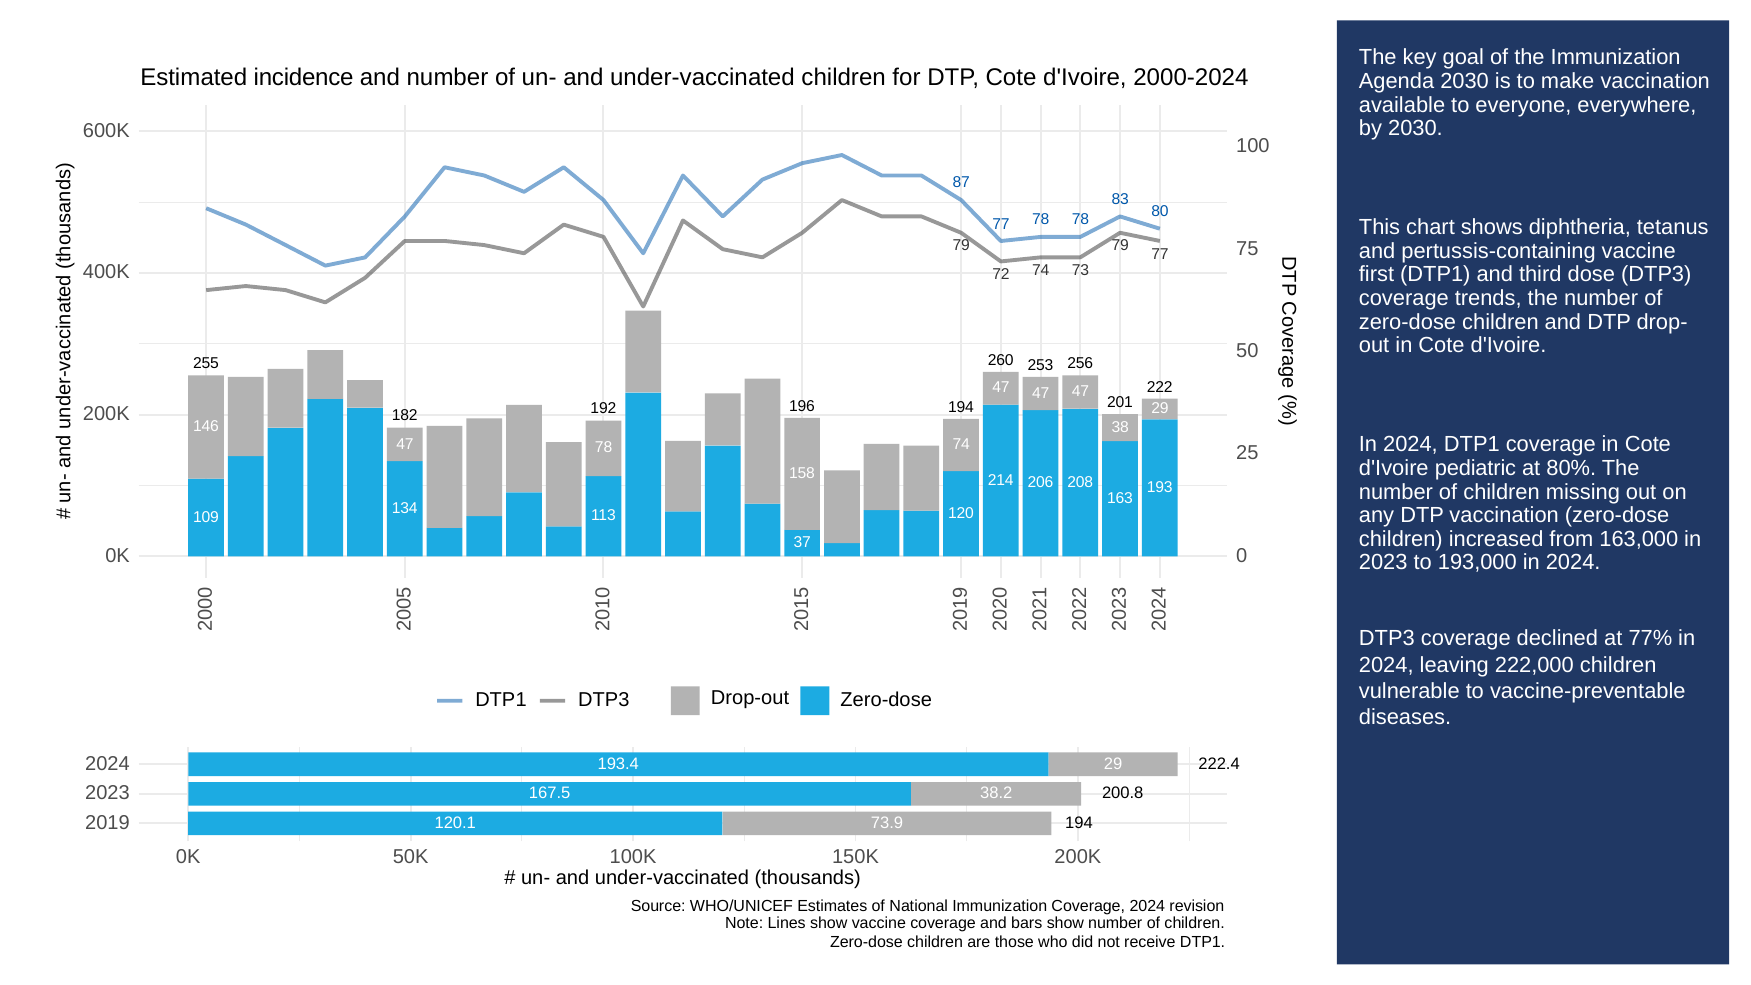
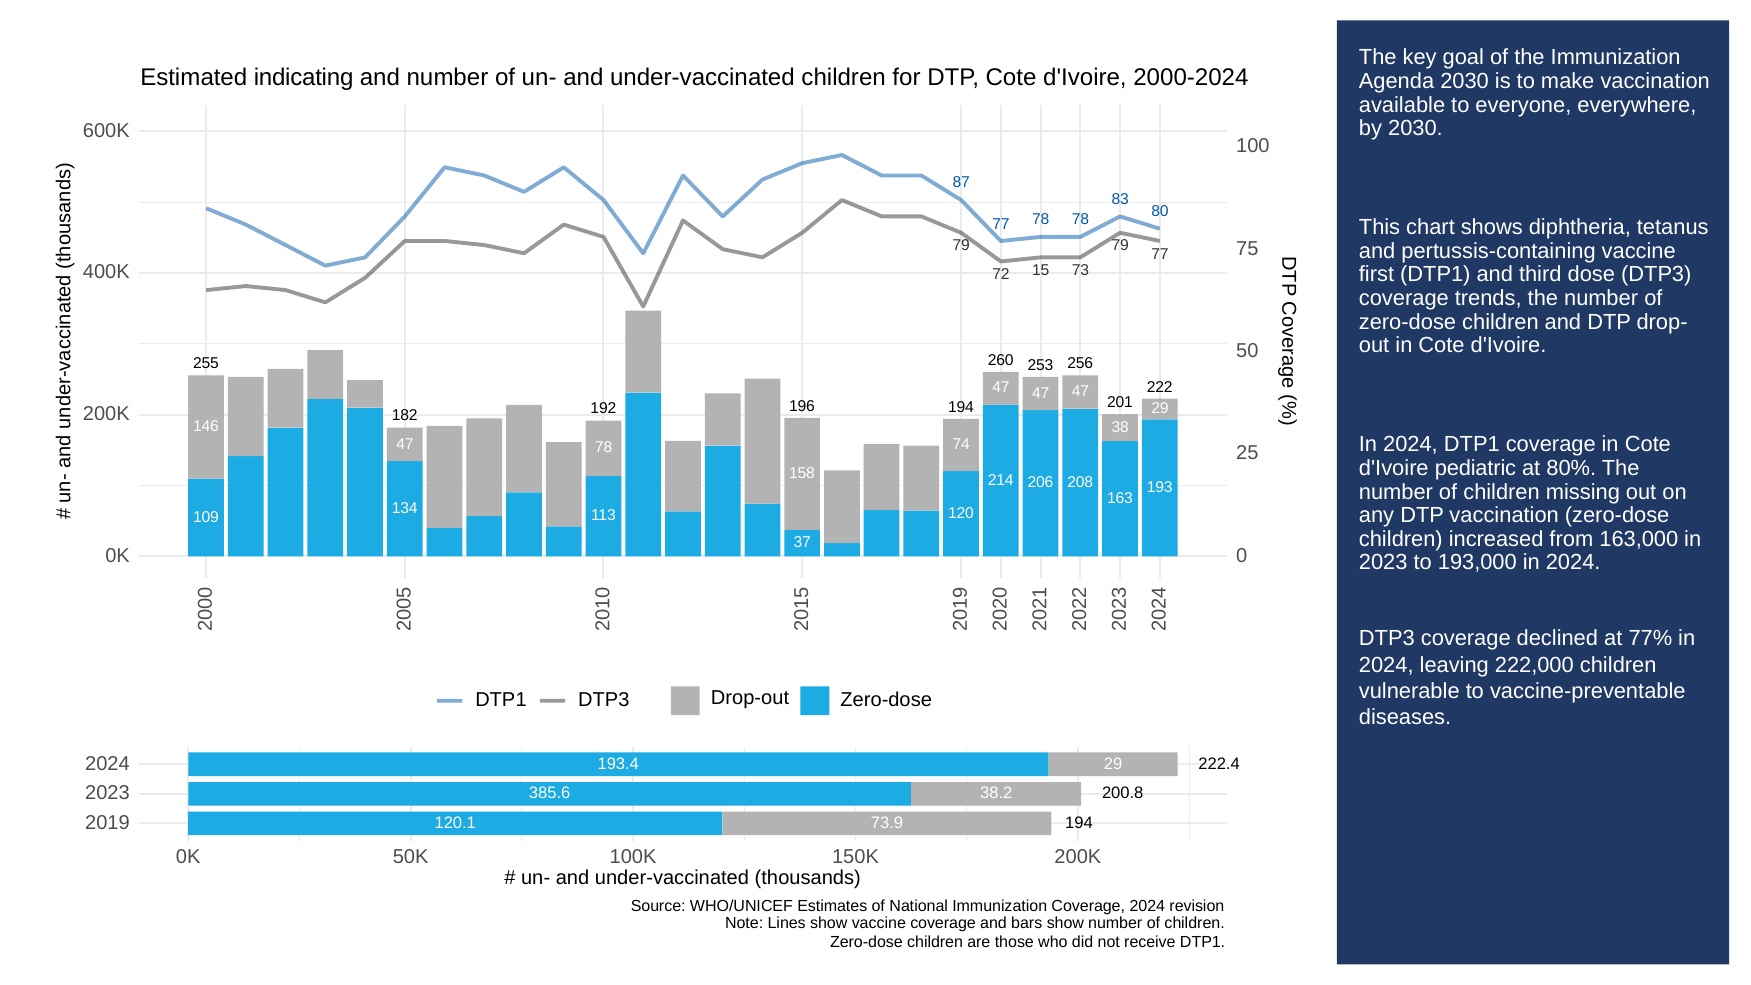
incidence: incidence -> indicating (304, 78)
72 74: 74 -> 15 (1041, 270)
167.5: 167.5 -> 385.6 (550, 793)
